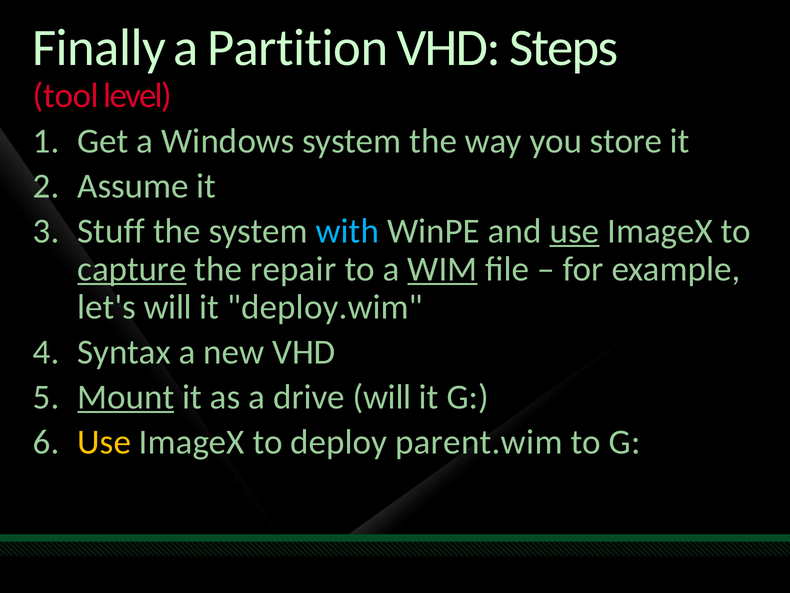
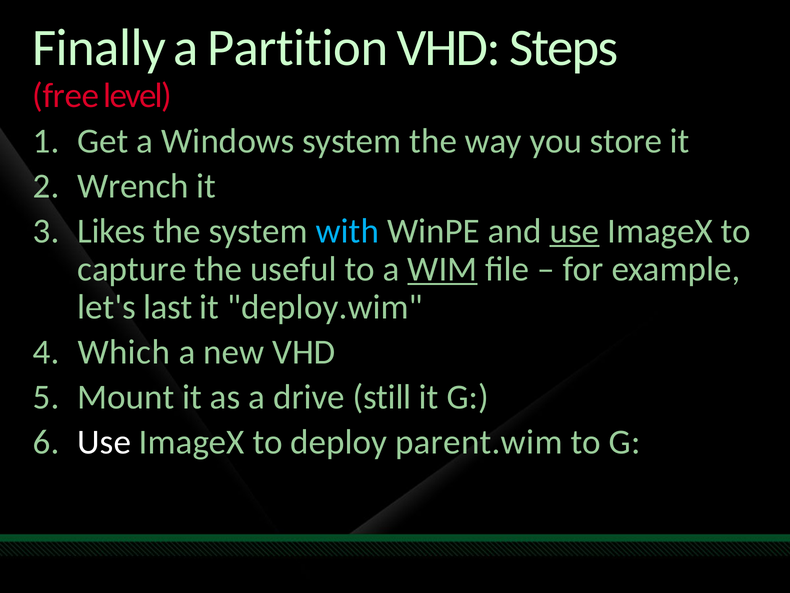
tool: tool -> free (66, 96)
Assume: Assume -> Wrench (133, 186)
Stuff: Stuff -> Likes (111, 231)
capture underline: present -> none (132, 269)
repair: repair -> useful (293, 269)
let's will: will -> last (168, 307)
Syntax: Syntax -> Which (124, 352)
Mount underline: present -> none (126, 397)
drive will: will -> still (382, 397)
Use colour: yellow -> white (104, 442)
